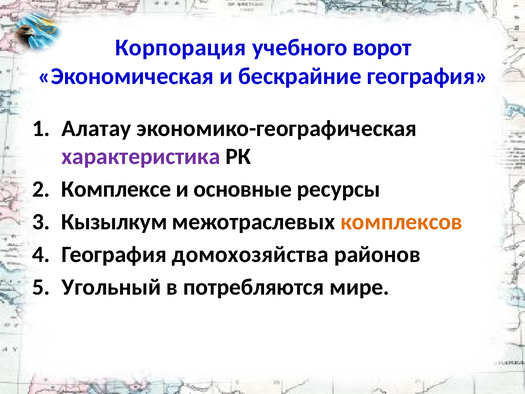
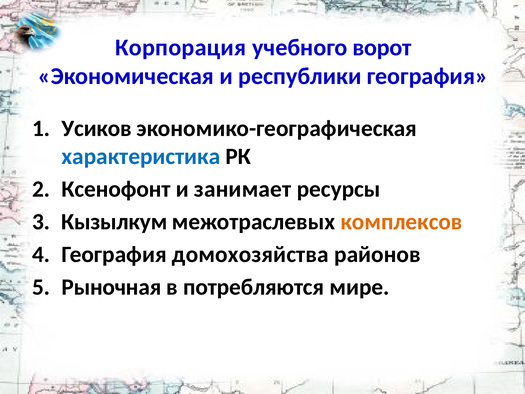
бескрайние: бескрайние -> республики (300, 76)
Алатау: Алатау -> Усиков (97, 128)
характеристика colour: purple -> blue (141, 156)
Комплексе: Комплексе -> Ксенофонт (116, 189)
основные: основные -> занимает (243, 189)
Угольный: Угольный -> Рыночная (111, 287)
